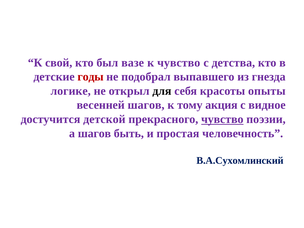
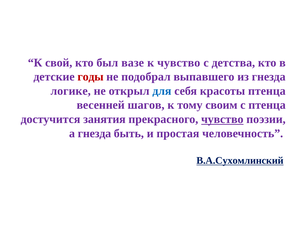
для colour: black -> blue (162, 91)
красоты опыты: опыты -> птенца (267, 91)
акция: акция -> своим (221, 105)
с видное: видное -> птенца (267, 105)
детской: детской -> занятия (104, 119)
а шагов: шагов -> гнезда (94, 133)
В.А.Сухомлинский underline: none -> present (240, 161)
